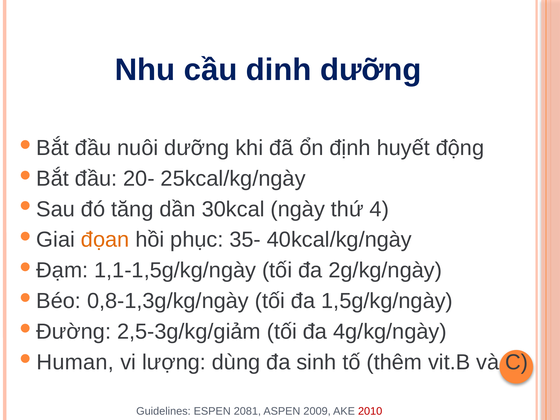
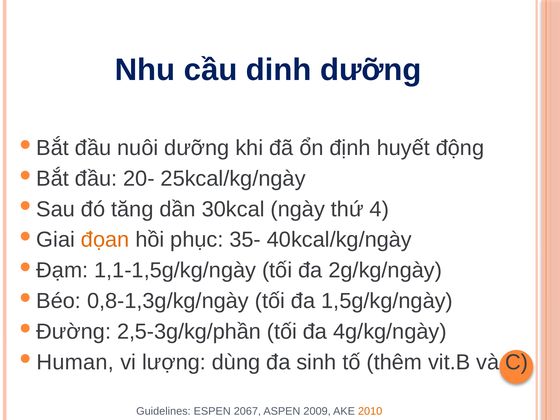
2,5-3g/kg/giảm: 2,5-3g/kg/giảm -> 2,5-3g/kg/phần (189, 332)
2081: 2081 -> 2067 (247, 411)
2010 colour: red -> orange (370, 411)
